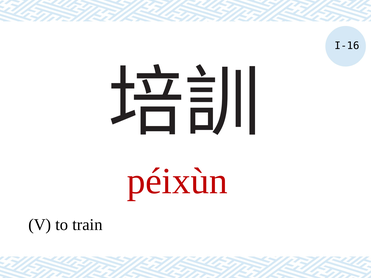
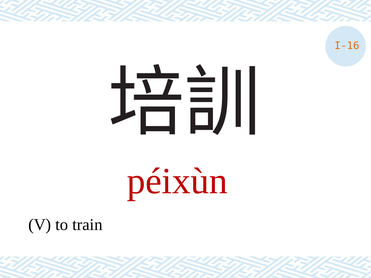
I-16 colour: black -> orange (347, 46)
